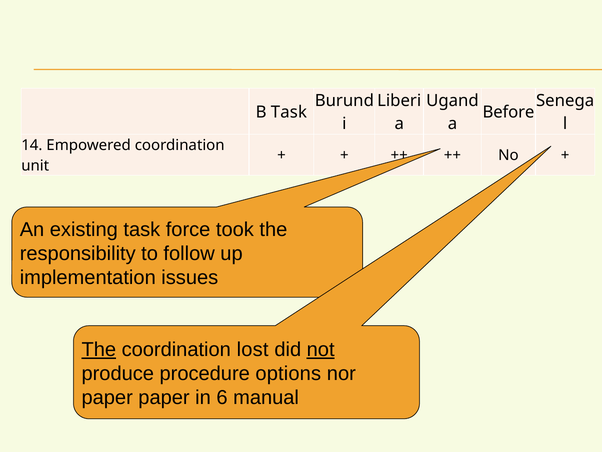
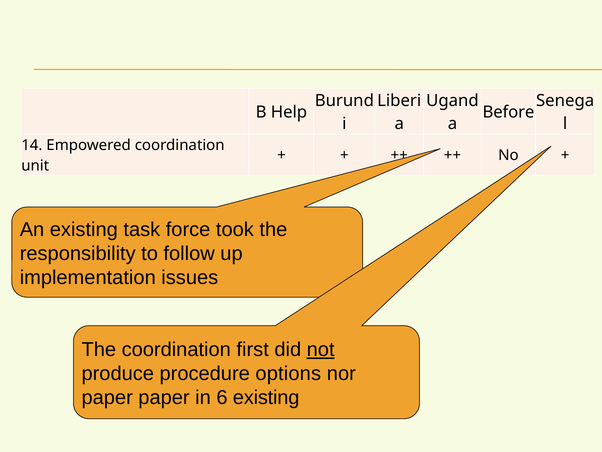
B Task: Task -> Help (289, 112)
The underline: present -> none (99, 349)
lost: lost -> first (253, 349)
6 manual: manual -> existing (266, 397)
